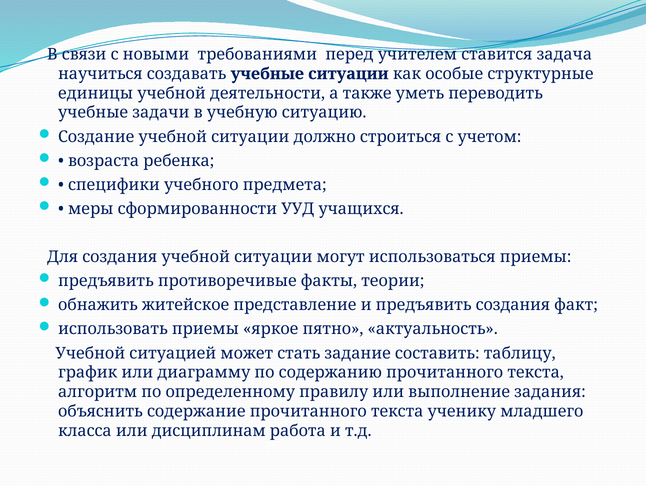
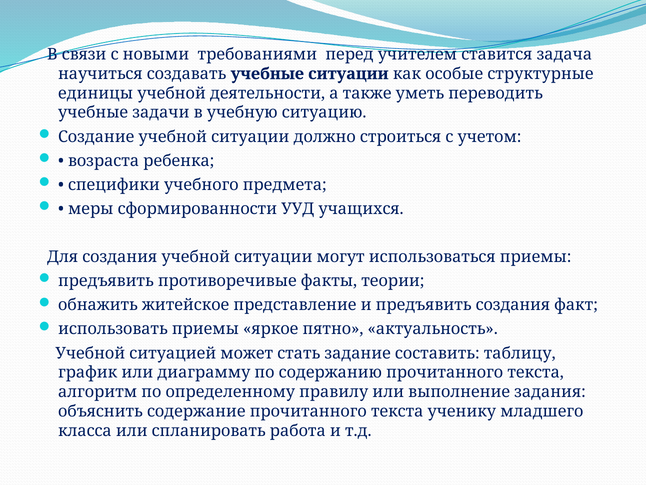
дисциплинам: дисциплинам -> спланировать (209, 430)
